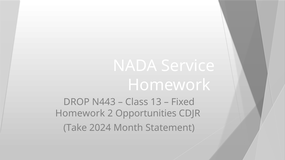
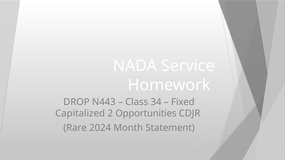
13: 13 -> 34 (156, 102)
Homework: Homework -> Capitalized (80, 114)
Take: Take -> Rare (75, 128)
